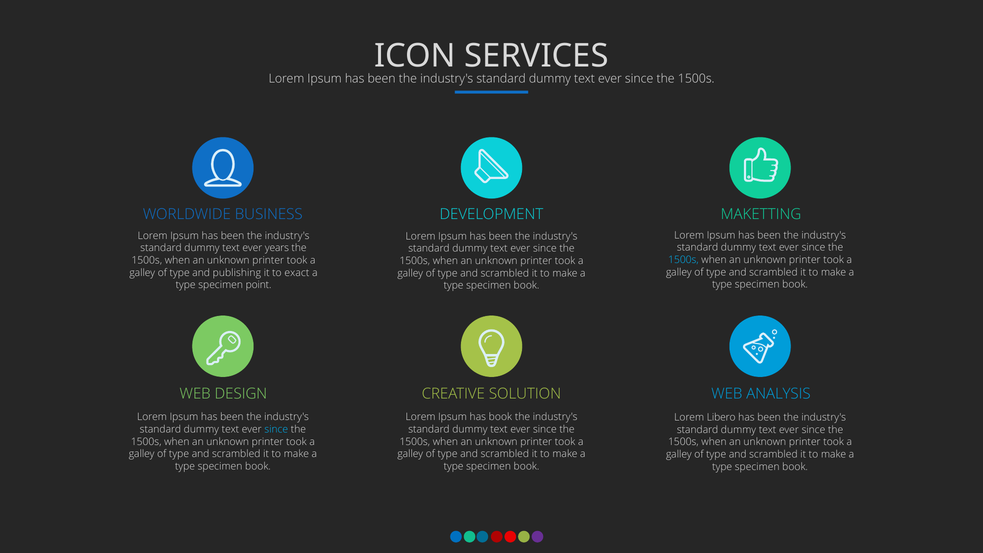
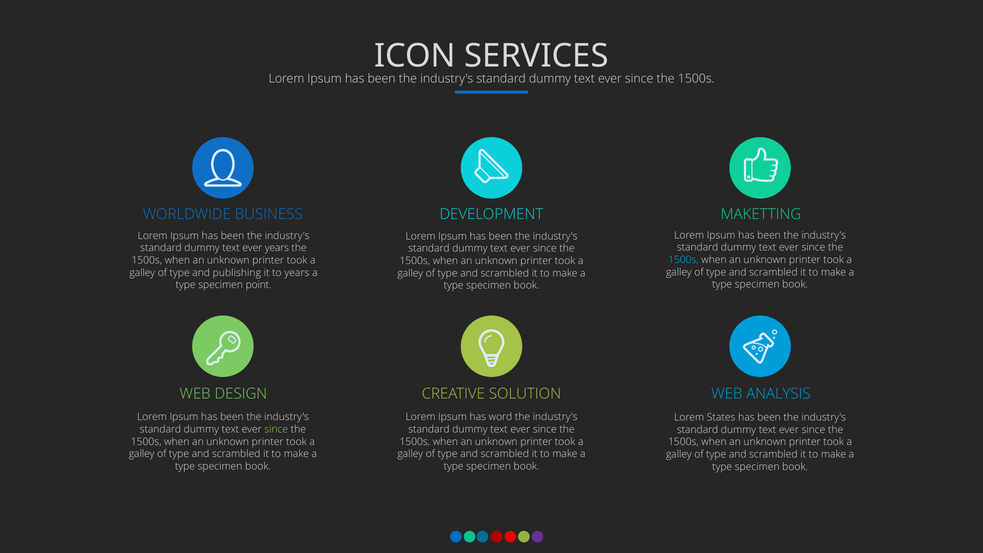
to exact: exact -> years (297, 273)
has book: book -> word (500, 417)
Libero: Libero -> States (721, 417)
since colour: light blue -> light green (276, 429)
